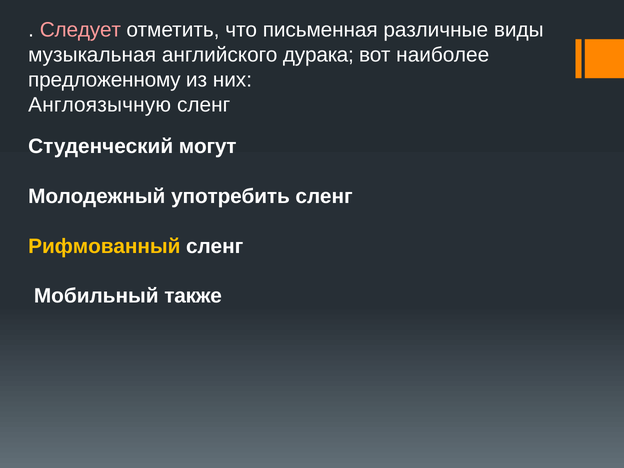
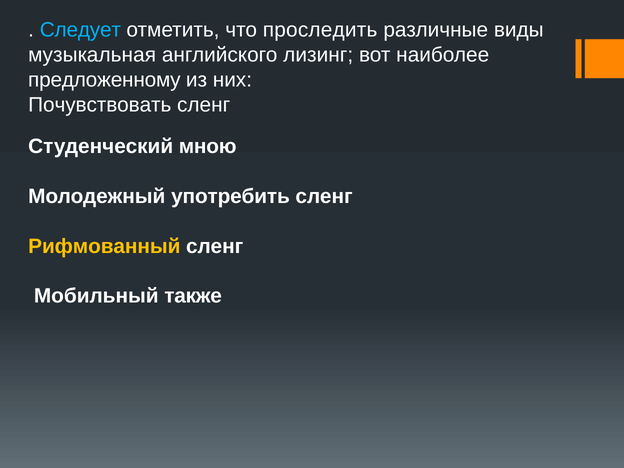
Следует colour: pink -> light blue (80, 30)
письменная: письменная -> проследить (320, 30)
дурака: дурака -> лизинг (318, 55)
Англоязычную: Англоязычную -> Почувствовать (100, 105)
могут: могут -> мною (208, 146)
